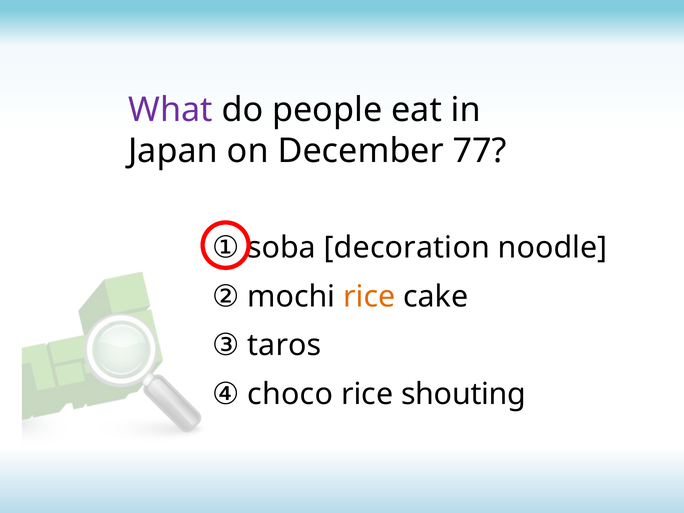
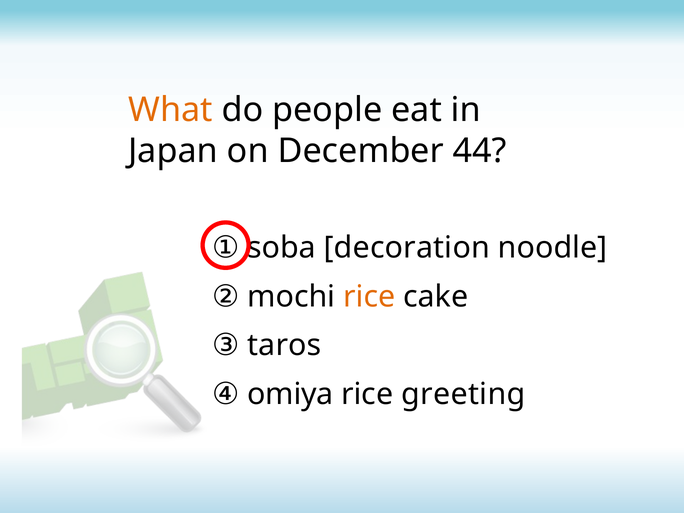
What colour: purple -> orange (170, 110)
77: 77 -> 44 (480, 151)
choco: choco -> omiya (290, 394)
shouting: shouting -> greeting (463, 394)
